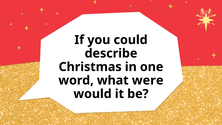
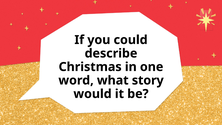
were: were -> story (148, 80)
